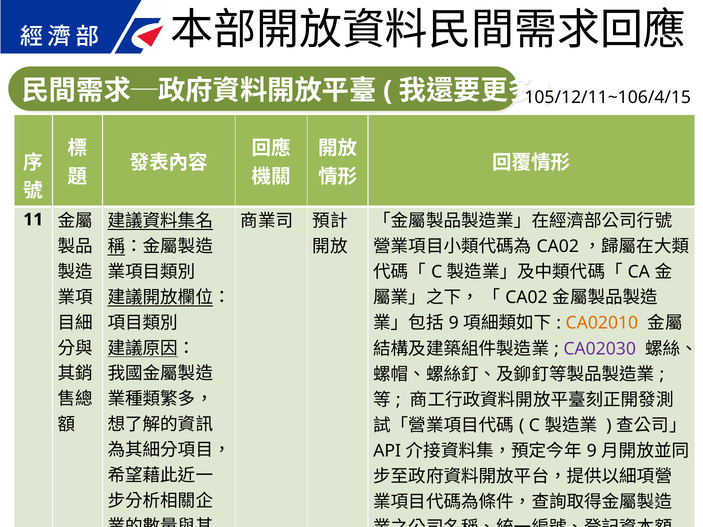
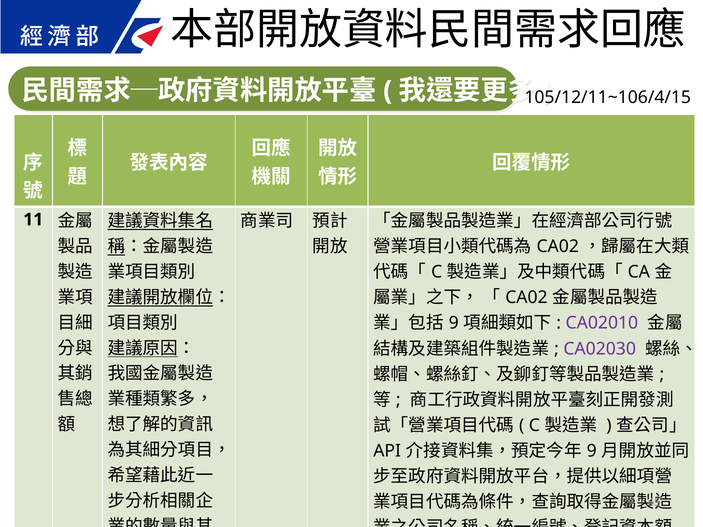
CA02010 colour: orange -> purple (602, 323)
